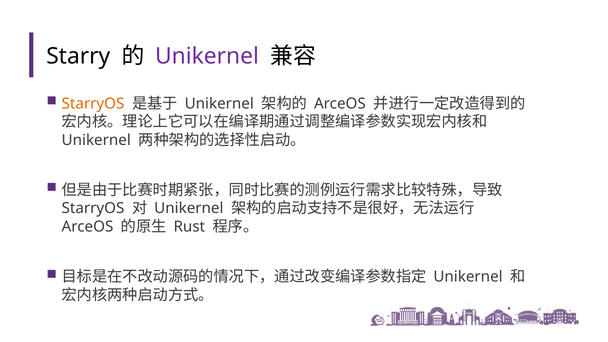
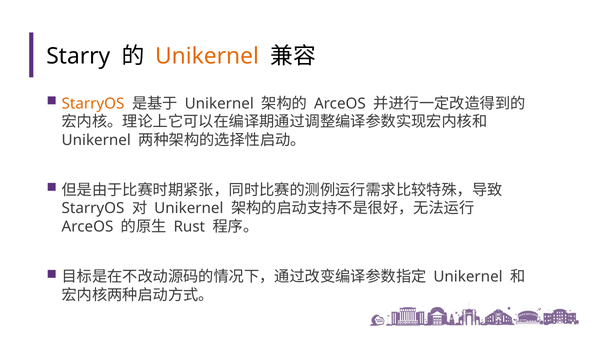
Unikernel colour: purple -> orange (207, 56)
